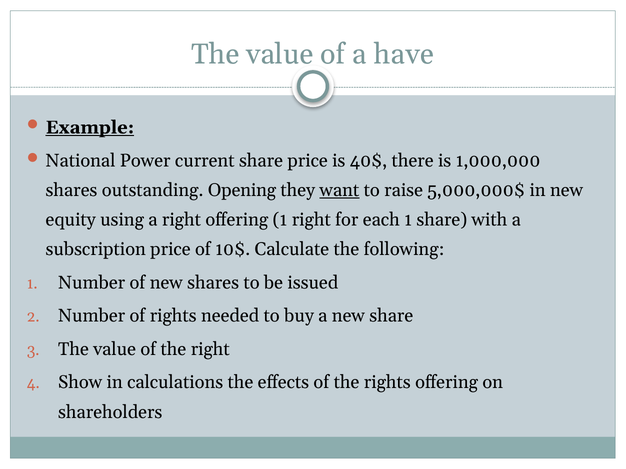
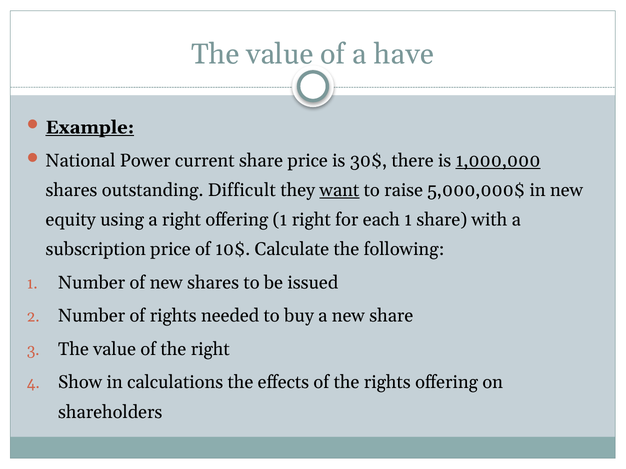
40$: 40$ -> 30$ (368, 161)
1,000,000 underline: none -> present (498, 161)
Opening: Opening -> Difficult (242, 190)
